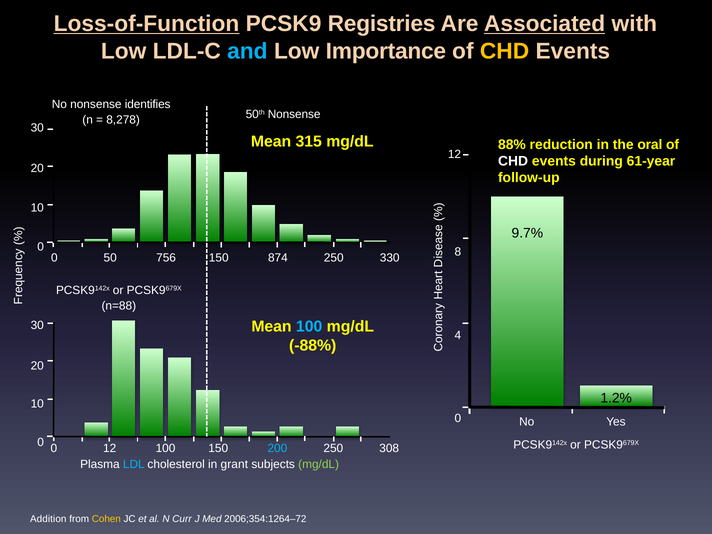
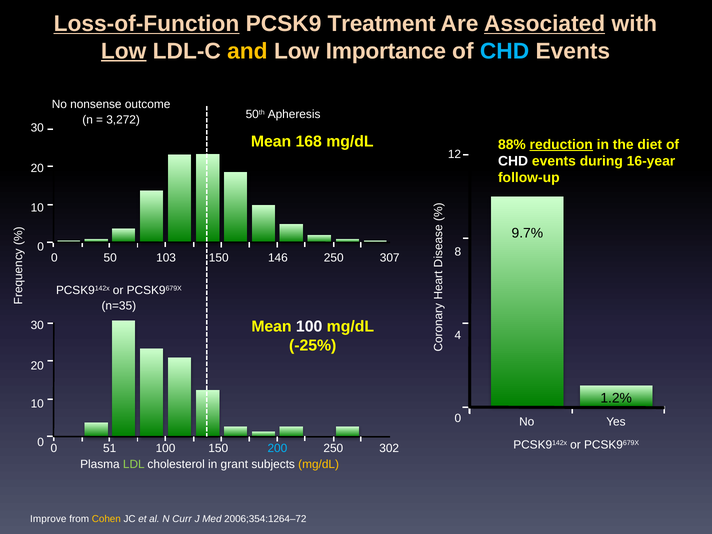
Registries: Registries -> Treatment (382, 24)
Low underline: none -> present (124, 51)
and colour: light blue -> yellow (247, 51)
CHD colour: yellow -> light blue (505, 51)
identifies: identifies -> outcome (148, 104)
8,278: 8,278 -> 3,272 (123, 120)
50th Nonsense: Nonsense -> Apheresis (294, 114)
315: 315 -> 168 (309, 142)
reduction underline: none -> present (561, 145)
oral: oral -> diet (650, 145)
61-year: 61-year -> 16-year (651, 161)
756: 756 -> 103 (166, 258)
874: 874 -> 146 (278, 258)
330: 330 -> 307 (390, 258)
n=88: n=88 -> n=35 (119, 306)
100 colour: light blue -> white (309, 326)
-88%: -88% -> -25% (313, 345)
0 12: 12 -> 51 (110, 448)
308: 308 -> 302 (389, 448)
LDL colour: light blue -> light green (134, 464)
mg/dL colour: light green -> yellow (319, 464)
Addition: Addition -> Improve (48, 519)
